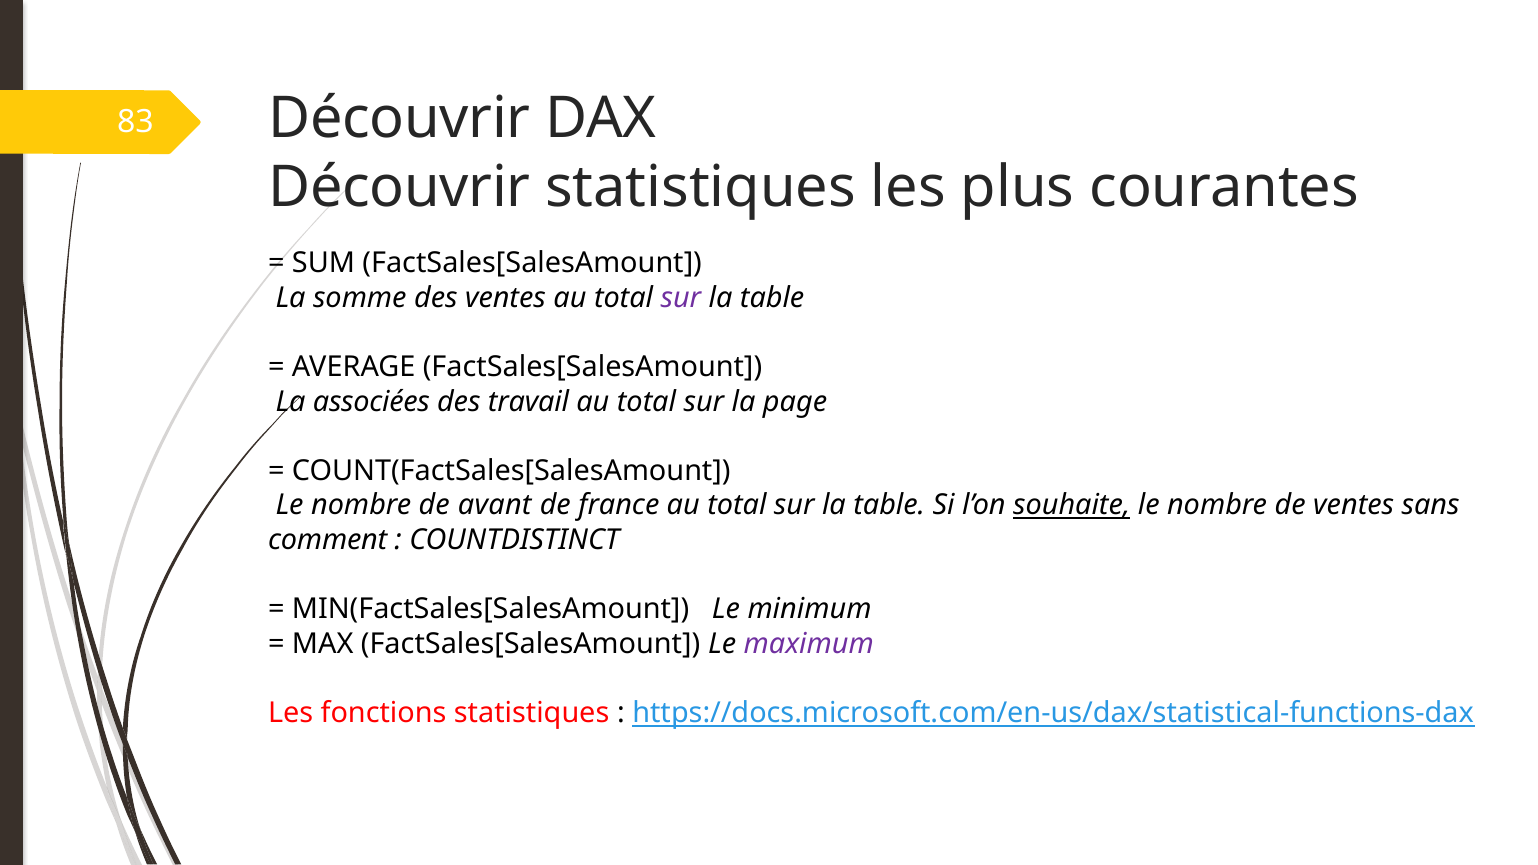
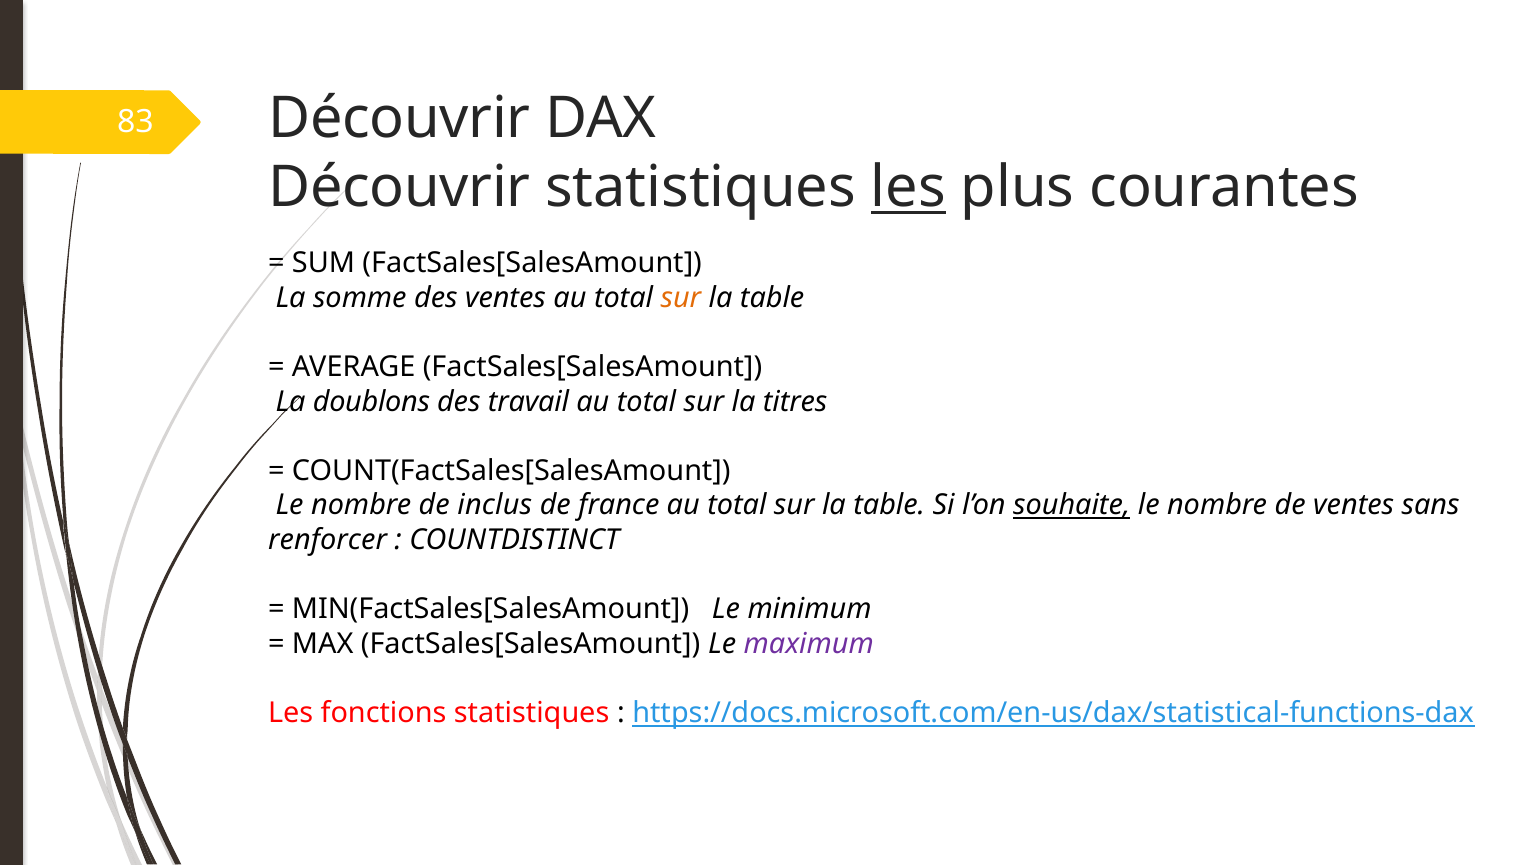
les underline: none -> present (908, 188)
sur colour: purple -> orange (681, 298)
associées: associées -> doublons (371, 402)
page: page -> titres (795, 402)
avant: avant -> inclus (495, 505)
comment: comment -> renforcer (328, 540)
